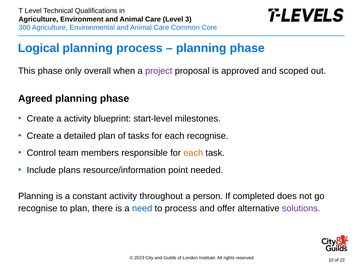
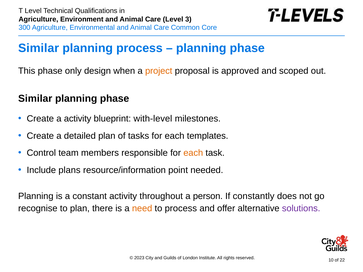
Logical: Logical -> Similar (39, 48)
overall: overall -> design (98, 71)
project colour: purple -> orange (159, 71)
Agreed: Agreed -> Similar (35, 99)
start-level: start-level -> with-level (153, 119)
each recognise: recognise -> templates (208, 136)
completed: completed -> constantly (254, 196)
need colour: blue -> orange (142, 209)
